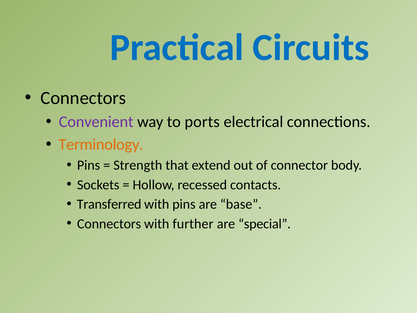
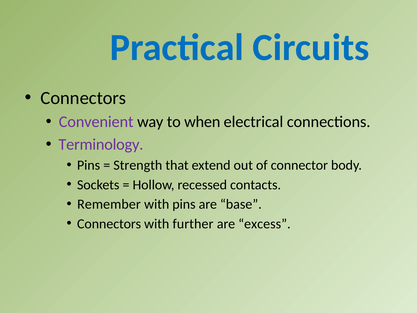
ports: ports -> when (202, 122)
Terminology colour: orange -> purple (101, 145)
Transferred: Transferred -> Remember (109, 204)
special: special -> excess (264, 224)
